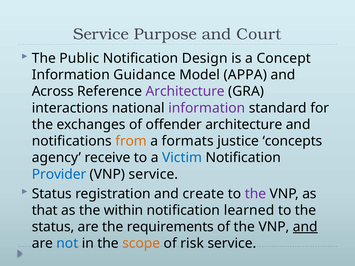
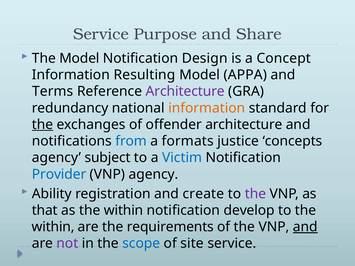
Court: Court -> Share (259, 34)
The Public: Public -> Model (79, 58)
Guidance: Guidance -> Resulting (144, 75)
Across: Across -> Terms (53, 91)
interactions: interactions -> redundancy (70, 108)
information colour: purple -> orange (207, 108)
the underline: none -> present (43, 125)
from colour: orange -> blue (131, 141)
receive: receive -> subject (108, 158)
VNP service: service -> agency (153, 174)
Status: Status -> Ability (52, 194)
learned: learned -> develop (249, 210)
status: status -> within (53, 227)
not colour: blue -> purple (67, 244)
scope colour: orange -> blue (141, 244)
risk: risk -> site (192, 244)
